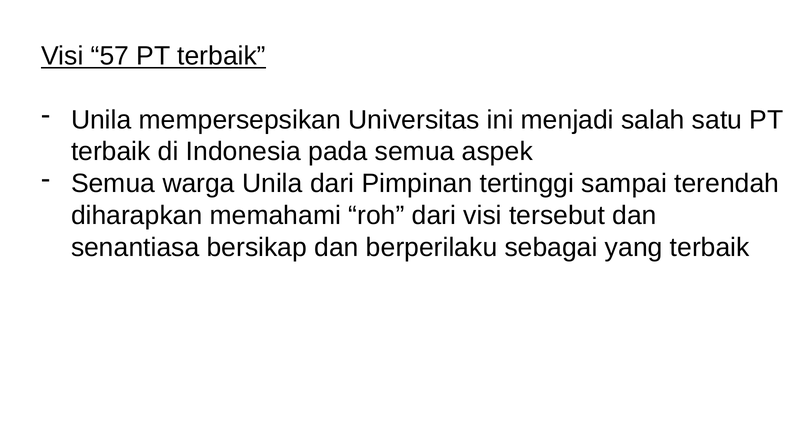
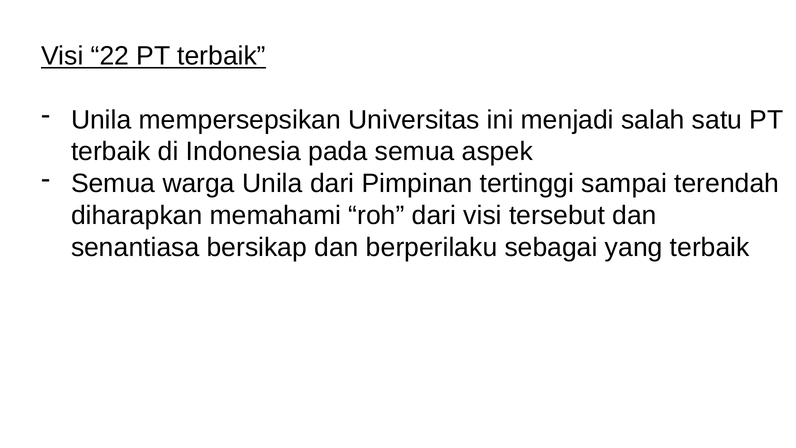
57: 57 -> 22 (110, 56)
